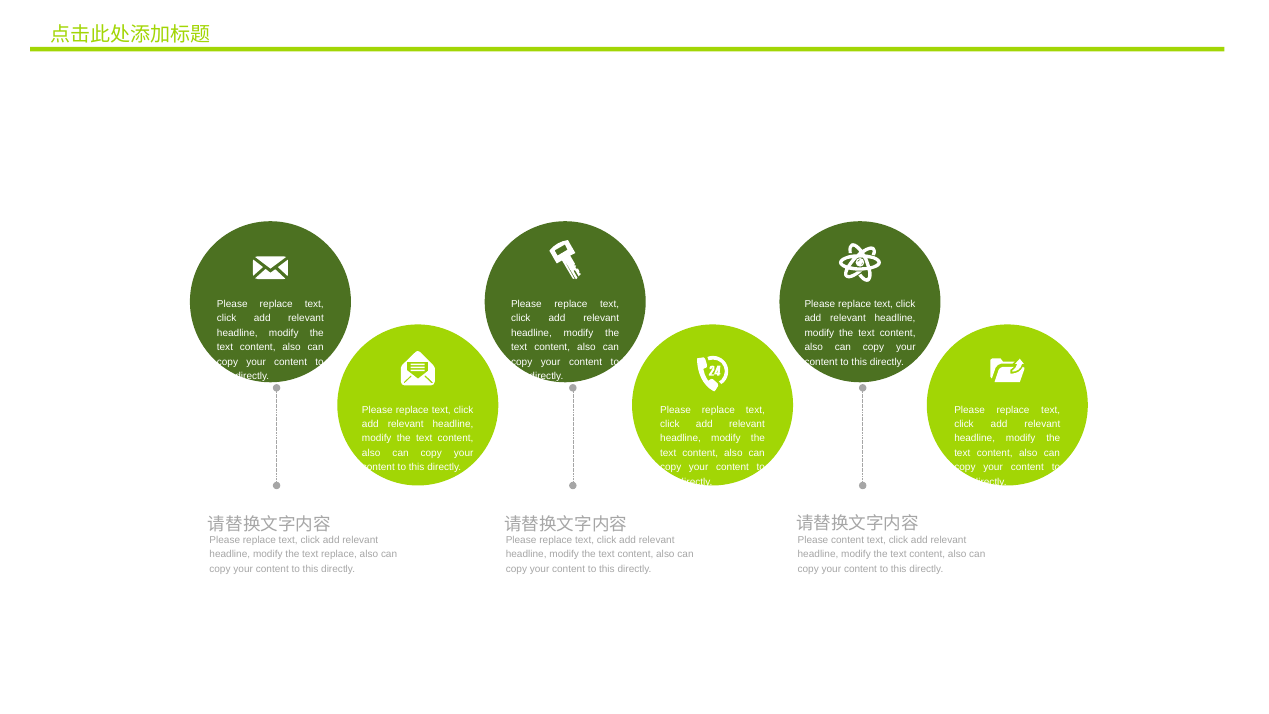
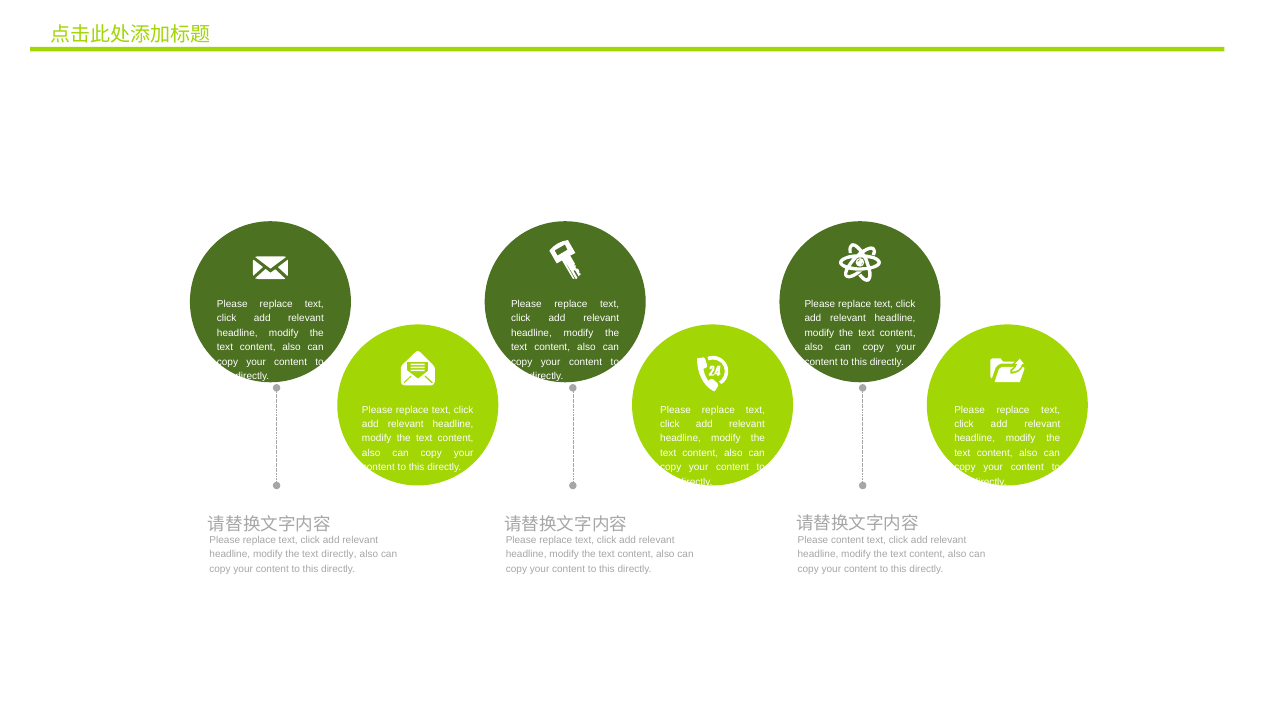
text replace: replace -> directly (339, 554)
